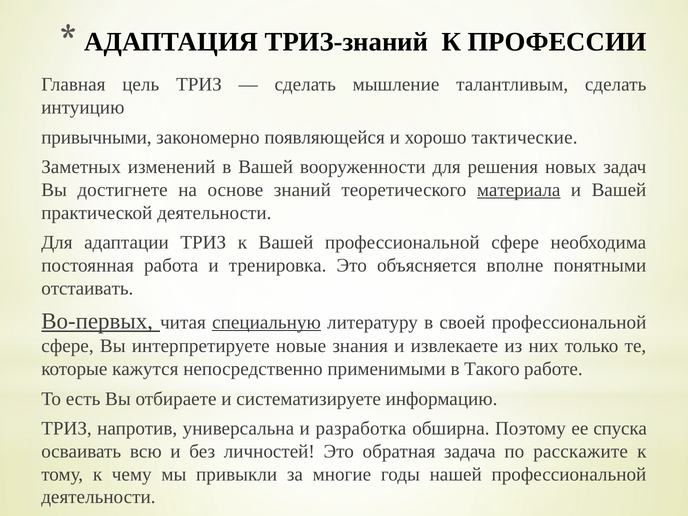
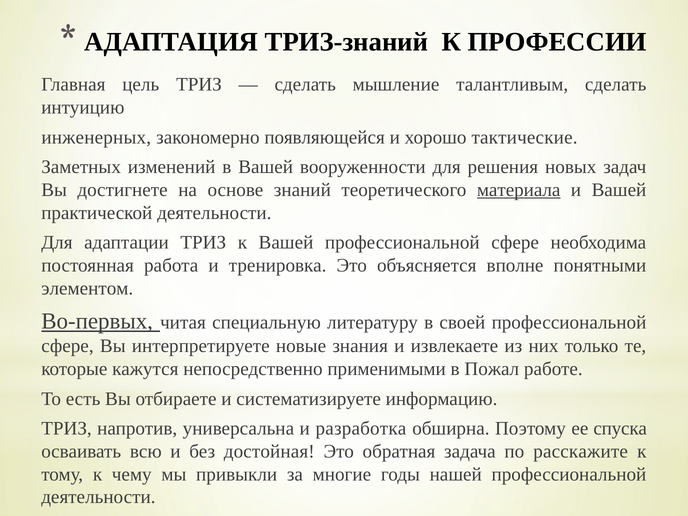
привычными: привычными -> инженерных (96, 137)
отстаивать: отстаивать -> элементом (87, 288)
специальную underline: present -> none (267, 322)
Такого: Такого -> Пожал (492, 369)
личностей: личностей -> достойная (269, 451)
